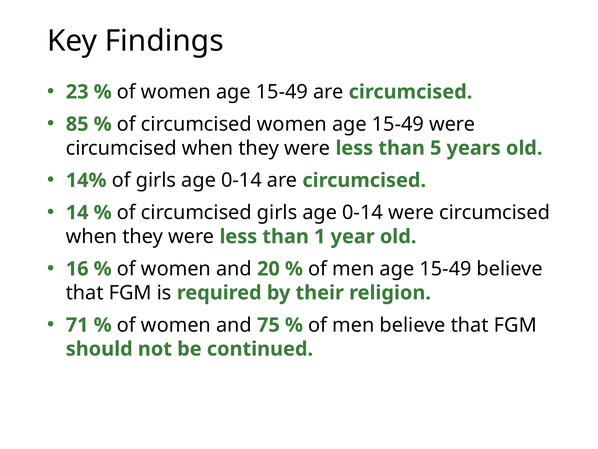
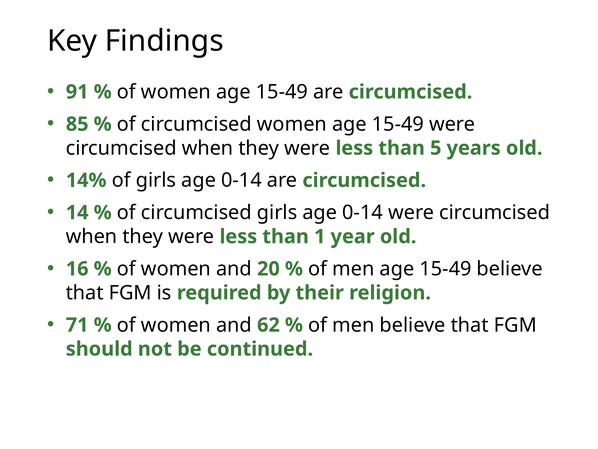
23: 23 -> 91 (77, 92)
75: 75 -> 62 (268, 325)
